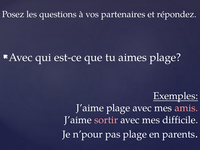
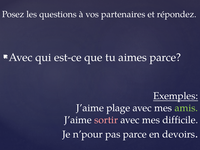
aimes plage: plage -> parce (165, 57)
amis colour: pink -> light green (186, 108)
pas plage: plage -> parce (135, 134)
parents: parents -> devoirs (179, 134)
